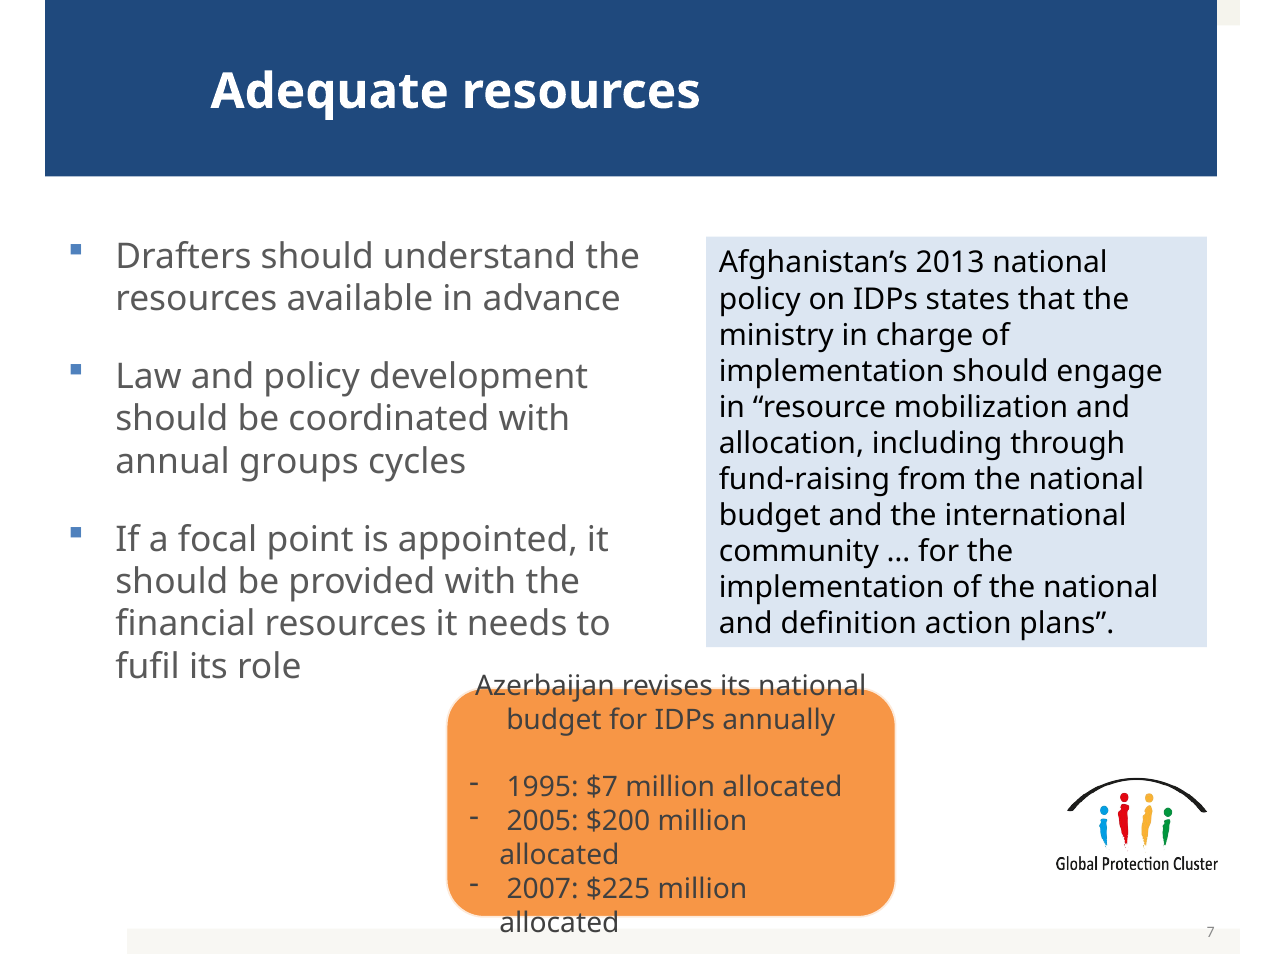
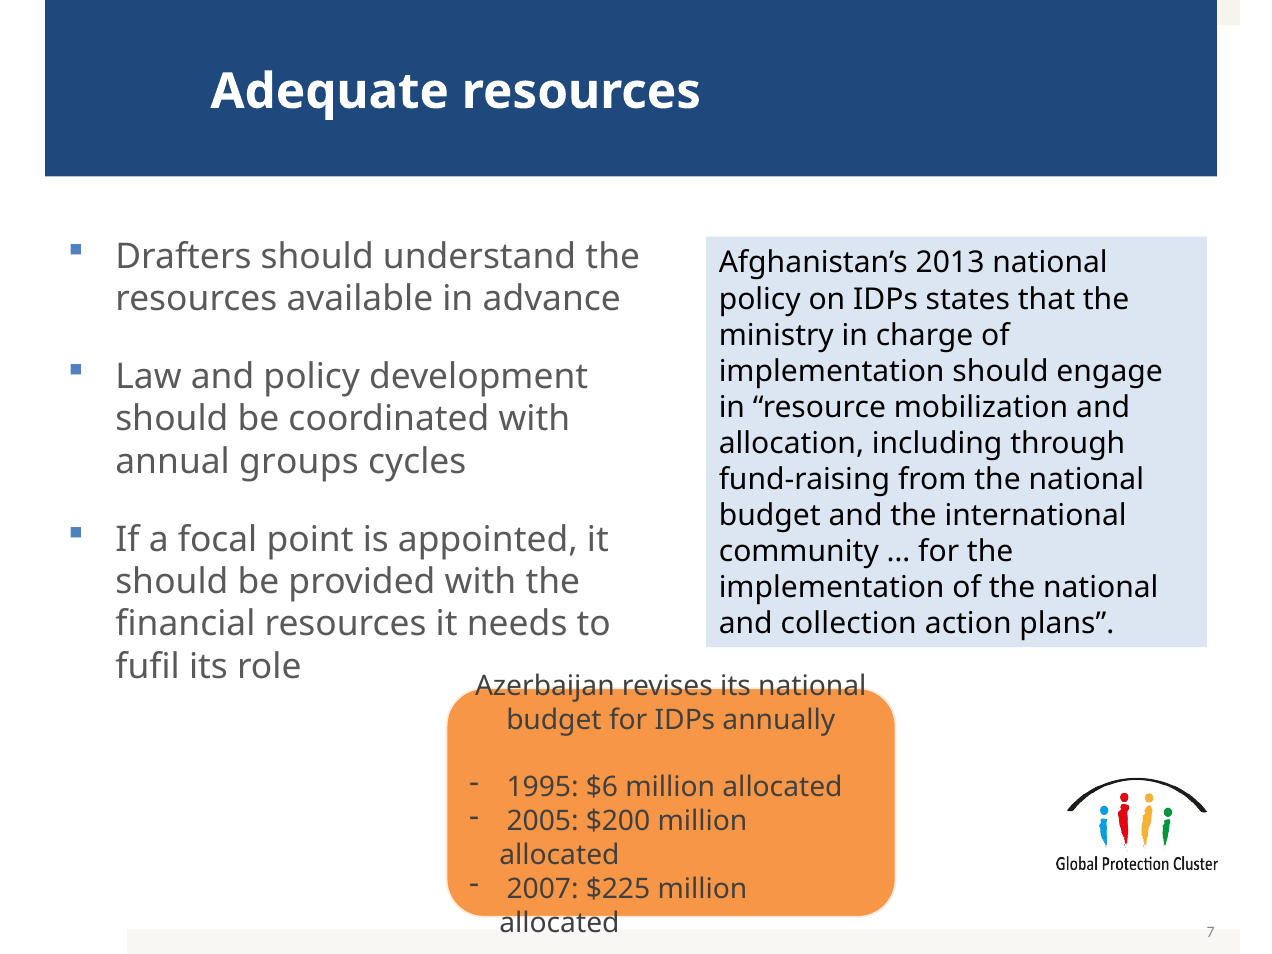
definition: definition -> collection (849, 624)
$7: $7 -> $6 (602, 788)
